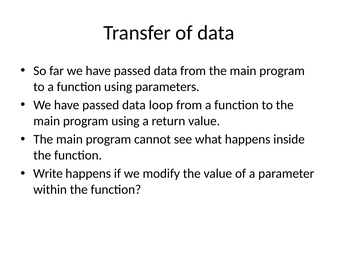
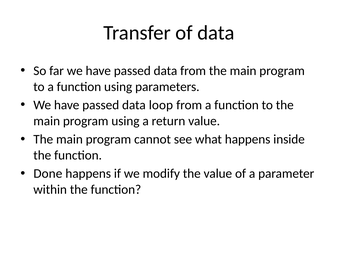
Write: Write -> Done (48, 173)
